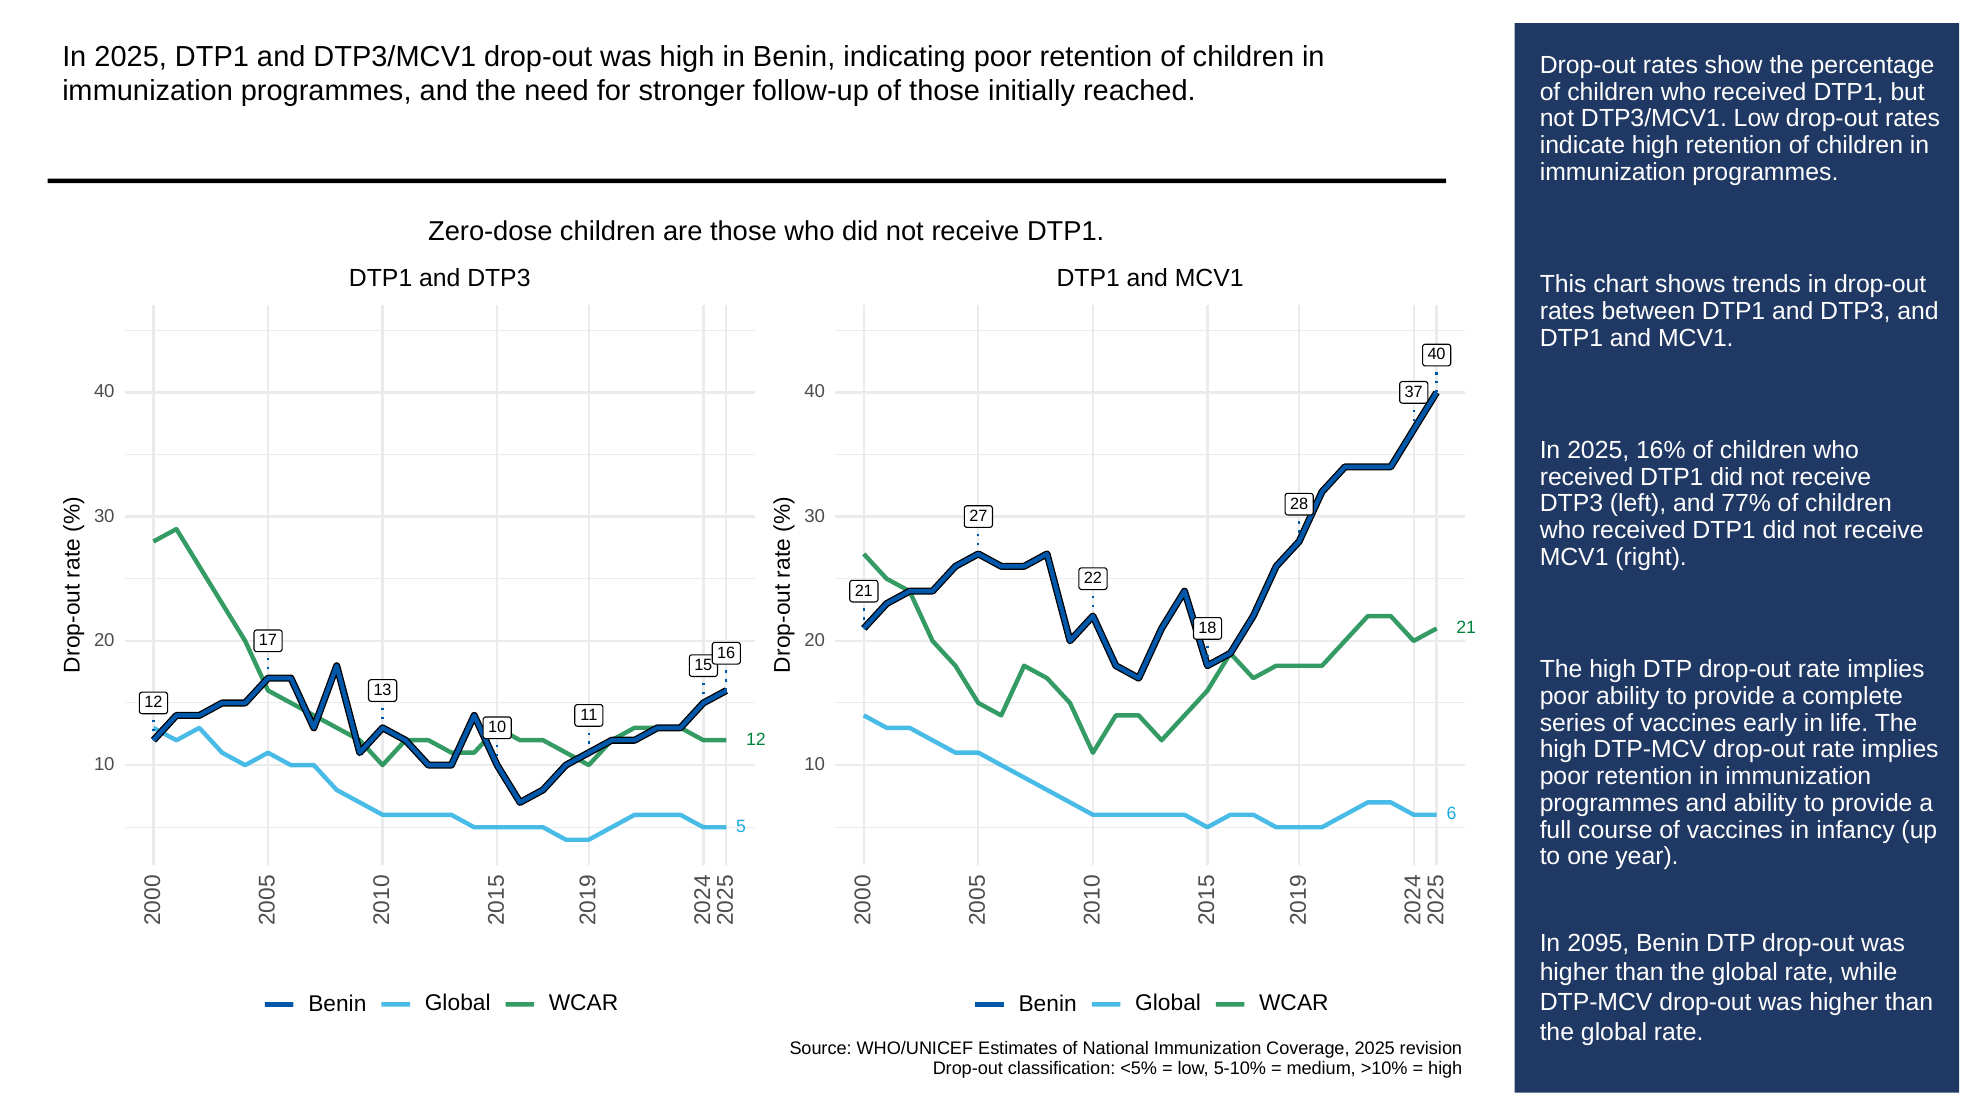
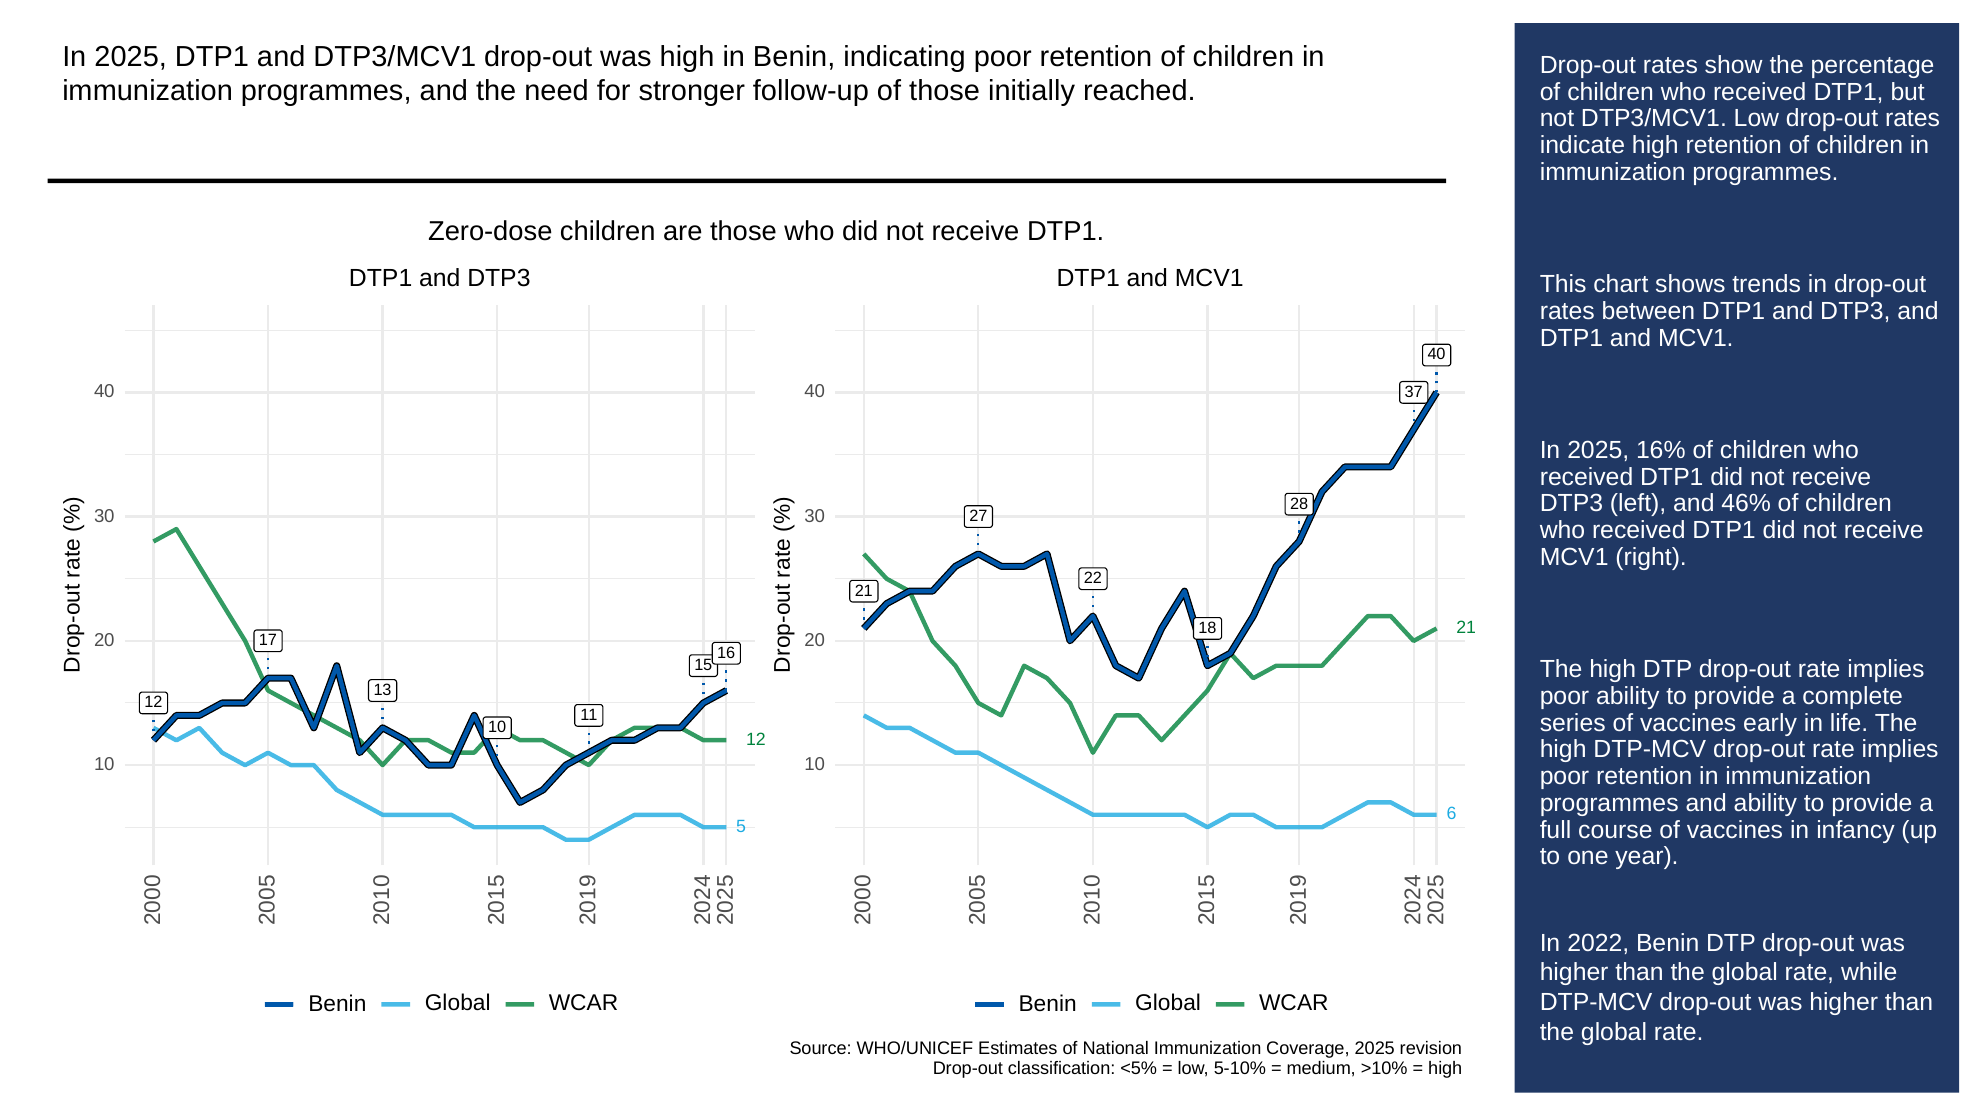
77%: 77% -> 46% (1746, 504)
2095: 2095 -> 2022 (1598, 943)
